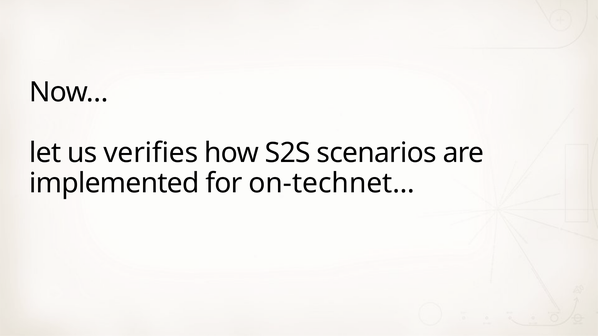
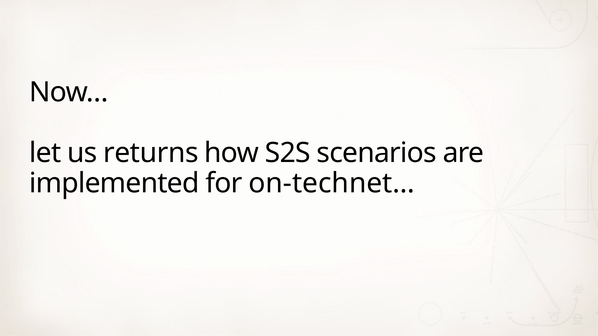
verifies: verifies -> returns (151, 153)
